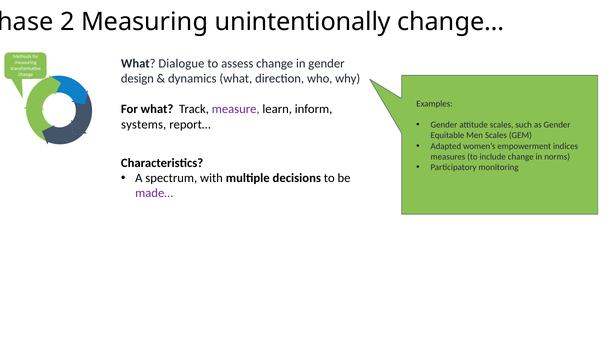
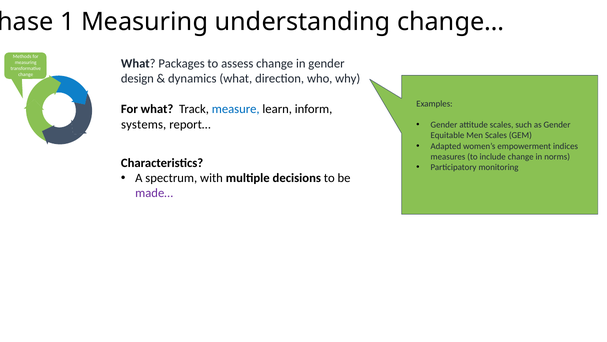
2: 2 -> 1 (67, 22)
unintentionally: unintentionally -> understanding (303, 22)
Dialogue: Dialogue -> Packages (182, 63)
measure colour: purple -> blue (236, 109)
